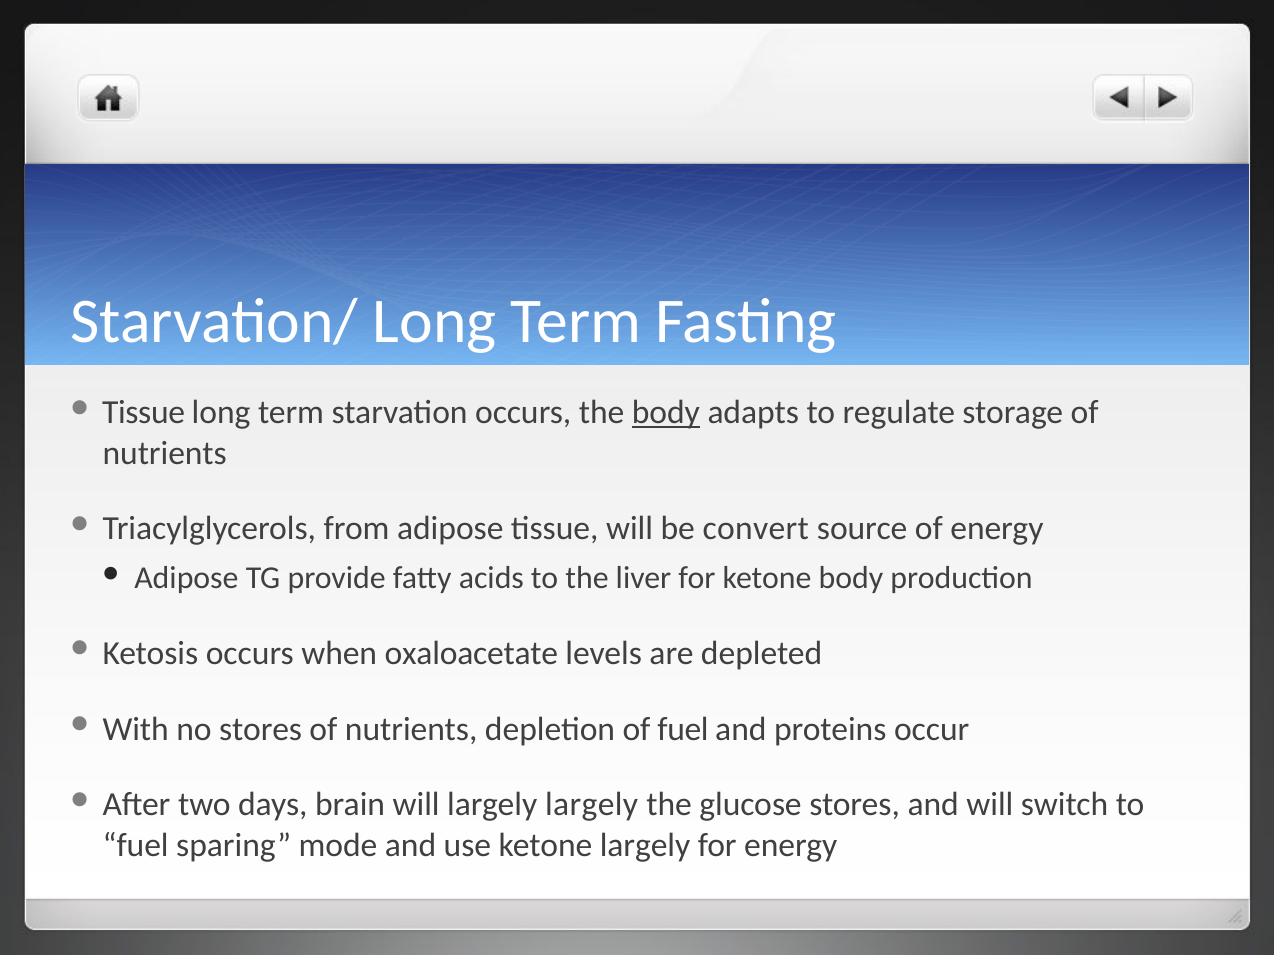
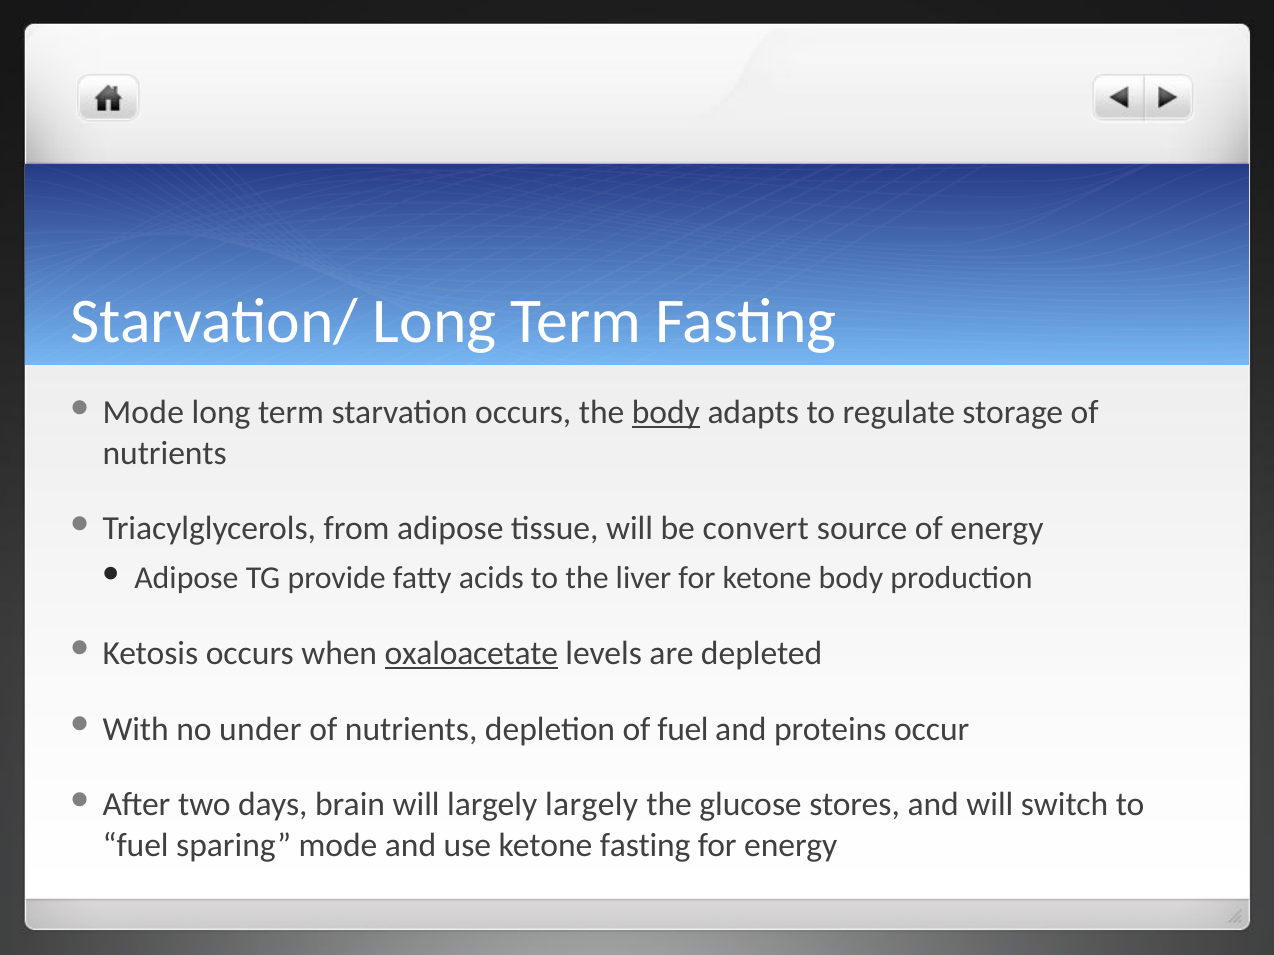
Tissue: Tissue -> Mode (143, 413)
oxaloacetate underline: none -> present (471, 654)
no stores: stores -> under (260, 729)
ketone largely: largely -> fasting (645, 845)
